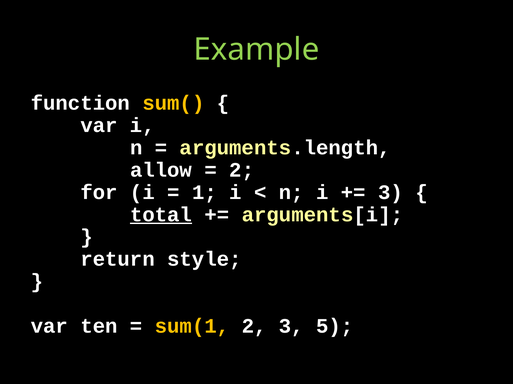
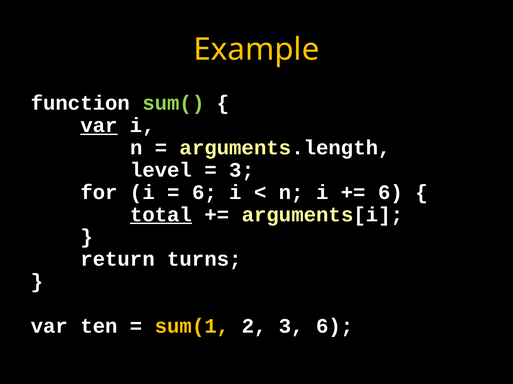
Example colour: light green -> yellow (256, 50)
sum( colour: yellow -> light green (173, 103)
var underline: none -> present (99, 126)
allow: allow -> level (161, 170)
2: 2 -> 3 (242, 170)
1: 1 -> 6 (204, 193)
3: 3 -> 6 (391, 193)
style: style -> turns (204, 260)
3 5: 5 -> 6 (335, 327)
